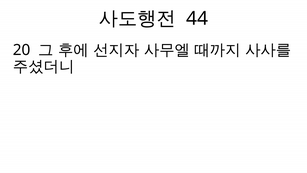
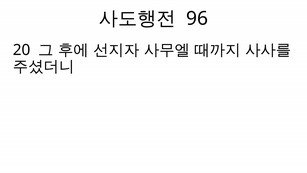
44: 44 -> 96 (197, 18)
